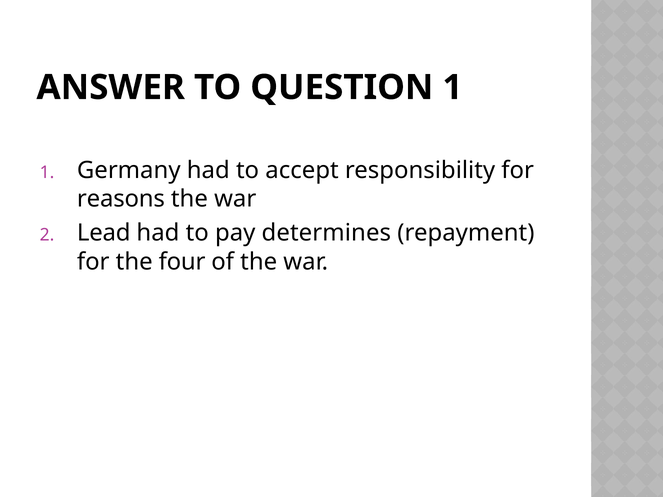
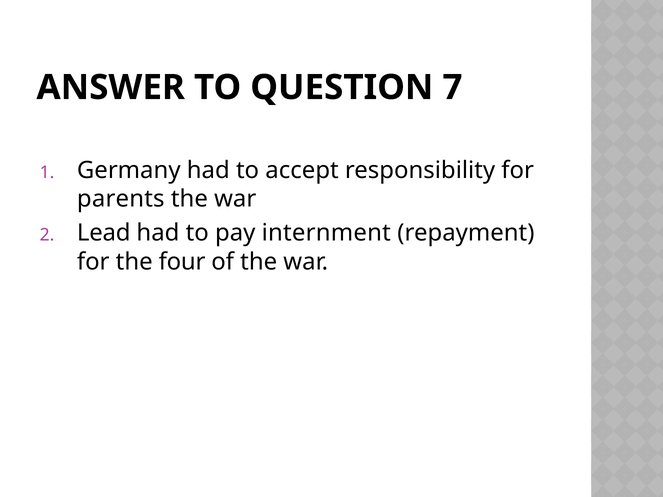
QUESTION 1: 1 -> 7 (452, 88)
reasons: reasons -> parents (121, 199)
determines: determines -> internment (326, 233)
